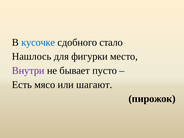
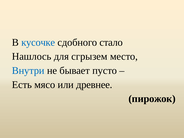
фигурки: фигурки -> сгрызем (89, 56)
Внутри colour: purple -> blue (28, 71)
шагают: шагают -> древнее (94, 85)
